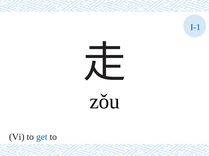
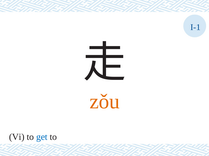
zǒu colour: black -> orange (105, 102)
